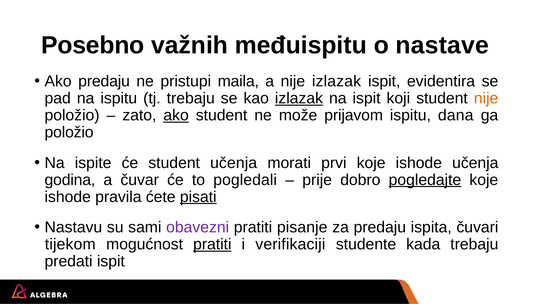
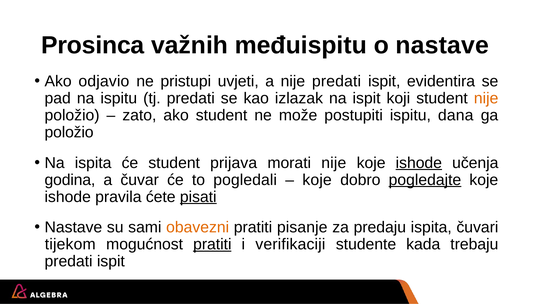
Posebno: Posebno -> Prosinca (93, 45)
Ako predaju: predaju -> odjavio (104, 81)
maila: maila -> uvjeti (238, 81)
nije izlazak: izlazak -> predati (337, 81)
tj trebaju: trebaju -> predati (191, 98)
izlazak underline: present -> none (299, 98)
ako underline: present -> none (176, 115)
prijavom: prijavom -> postupiti (354, 115)
Na ispite: ispite -> ispita (93, 163)
student učenja: učenja -> prijava (234, 163)
morati prvi: prvi -> nije (334, 163)
ishode underline: none -> present (419, 163)
prije: prije -> koje (317, 180)
Nastavu: Nastavu -> Nastave (73, 227)
obavezni colour: purple -> orange (198, 227)
